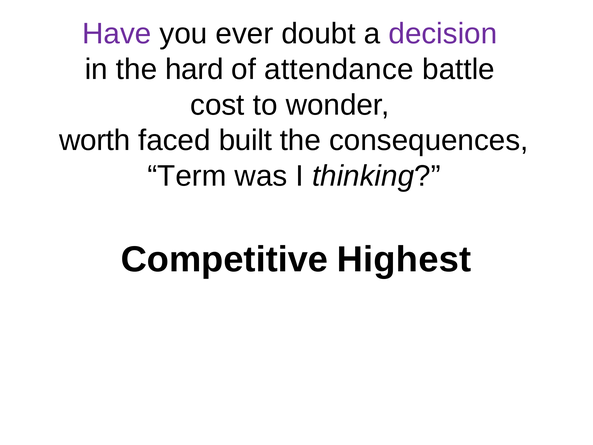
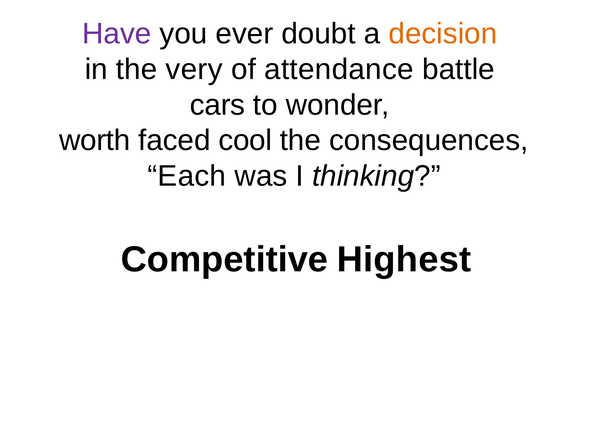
decision colour: purple -> orange (443, 34)
hard: hard -> very (194, 69)
cost: cost -> cars (218, 105)
built: built -> cool (245, 140)
Term: Term -> Each (187, 176)
